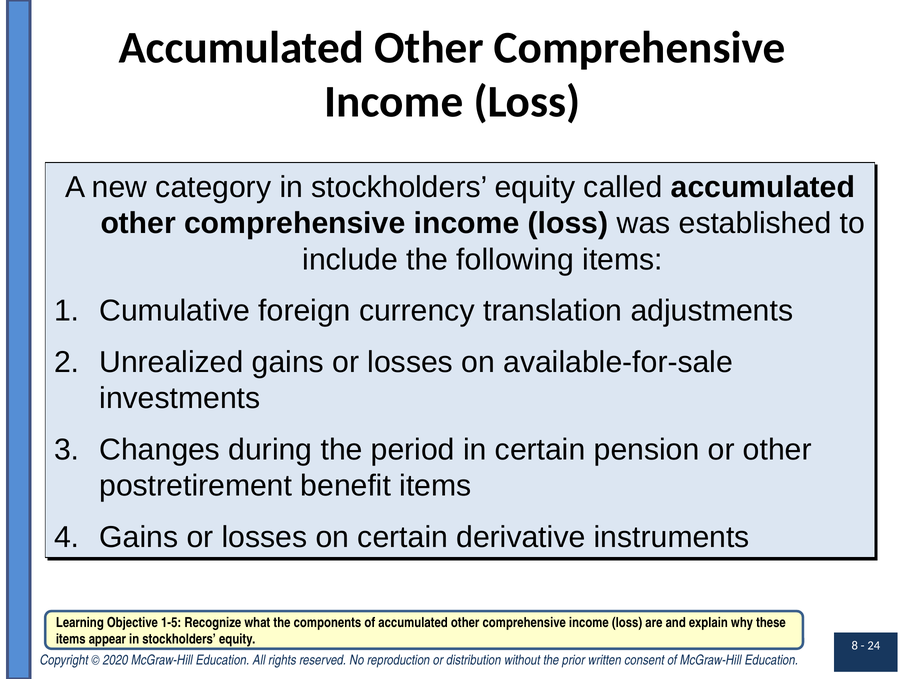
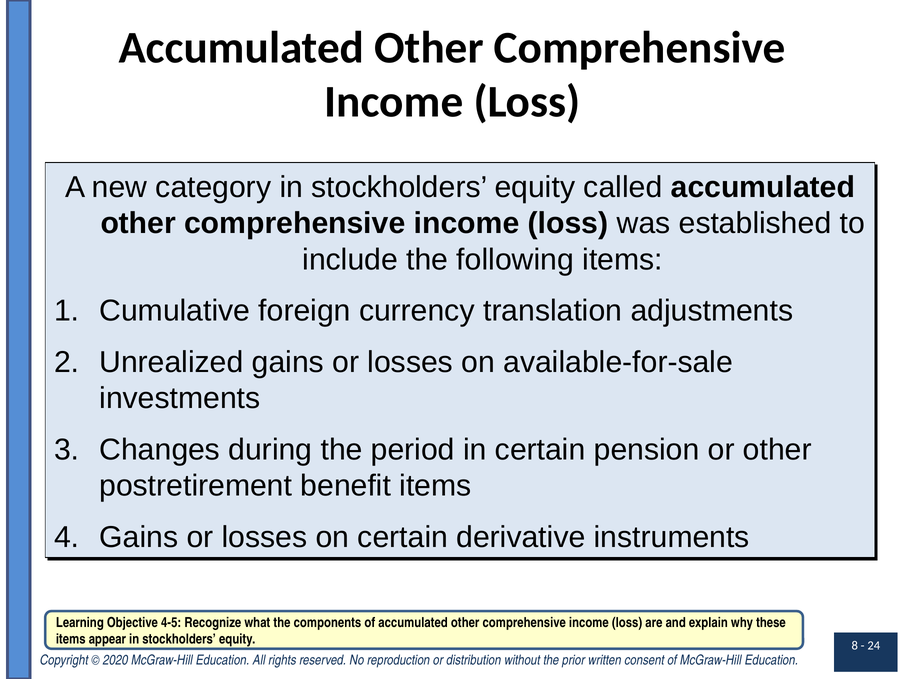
1-5: 1-5 -> 4-5 (171, 622)
